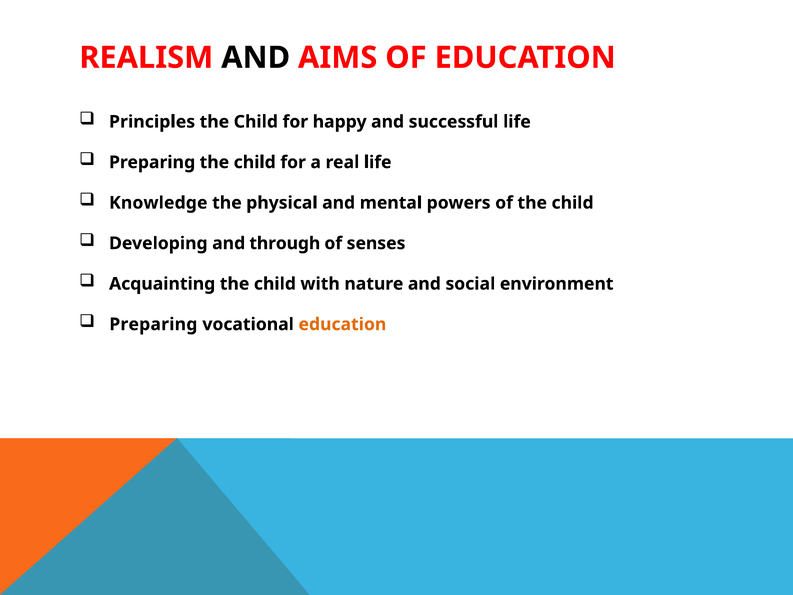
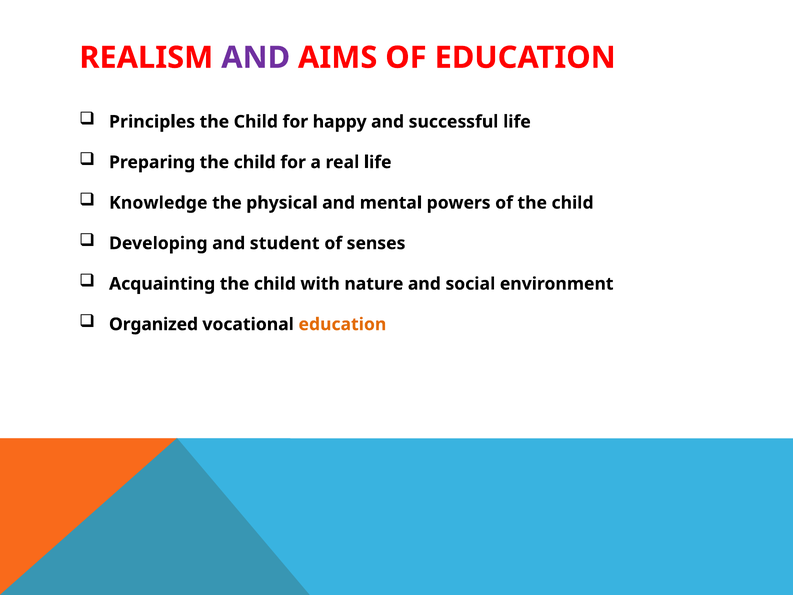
AND colour: black -> purple (256, 58)
through: through -> student (285, 243)
Preparing: Preparing -> Organized (154, 324)
